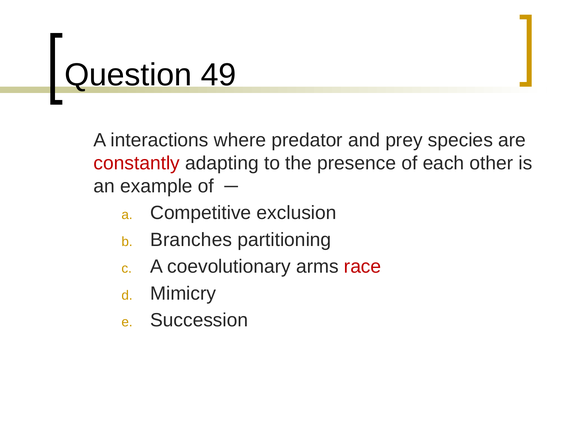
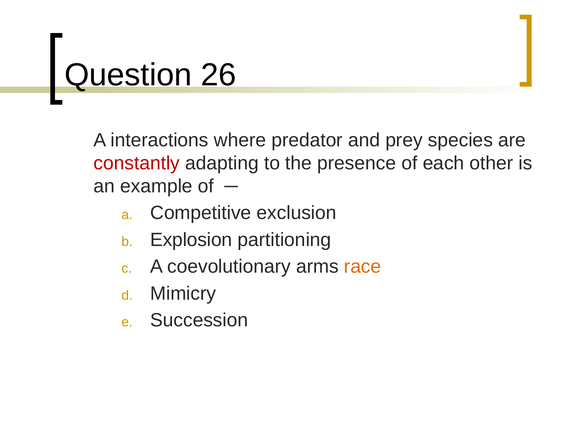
49: 49 -> 26 (219, 75)
Branches: Branches -> Explosion (191, 240)
race colour: red -> orange (363, 267)
